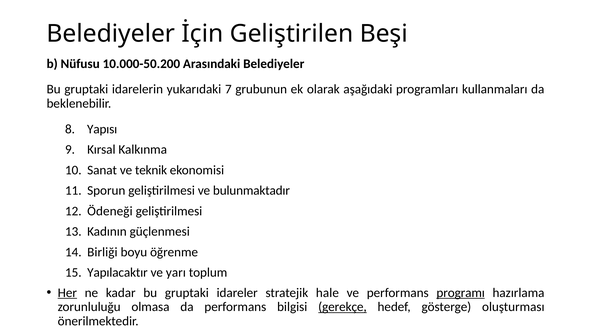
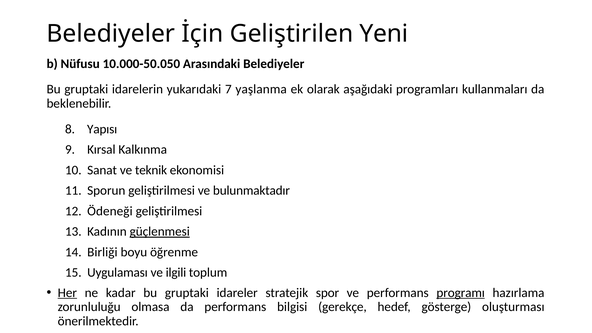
Beşi: Beşi -> Yeni (384, 34)
10.000-50.200: 10.000-50.200 -> 10.000-50.050 (141, 64)
grubunun: grubunun -> yaşlanma (261, 89)
güçlenmesi underline: none -> present (160, 232)
Yapılacaktır: Yapılacaktır -> Uygulaması (117, 273)
yarı: yarı -> ilgili (176, 273)
hale: hale -> spor (327, 293)
gerekçe underline: present -> none (342, 307)
